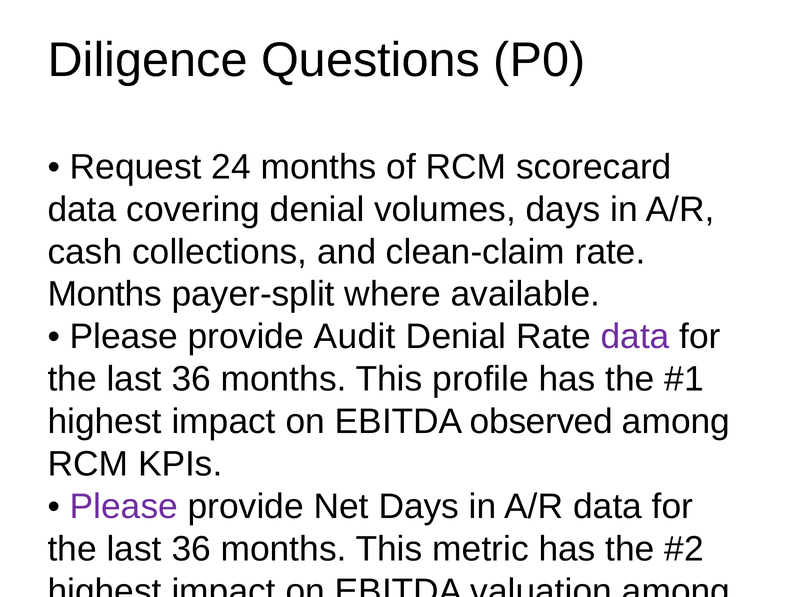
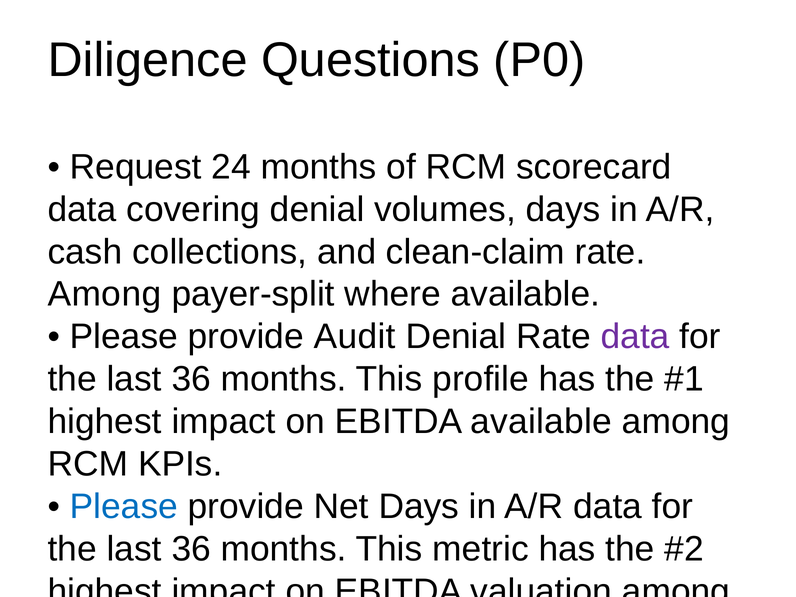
Months: Months -> Among (104, 294)
EBITDA observed: observed -> available (541, 422)
Please colour: purple -> blue (124, 507)
